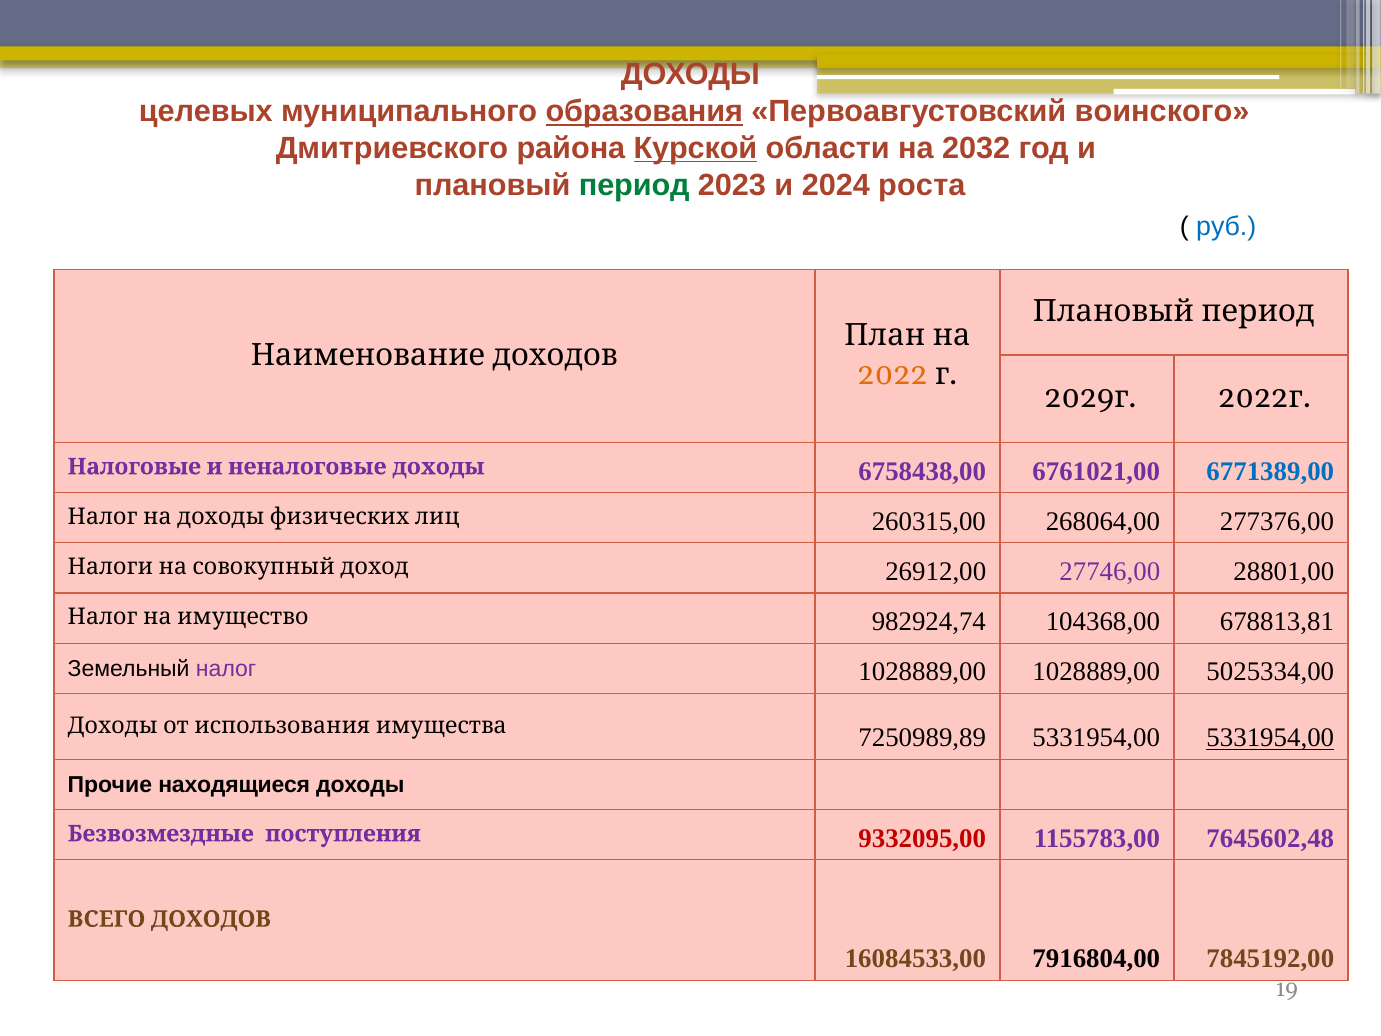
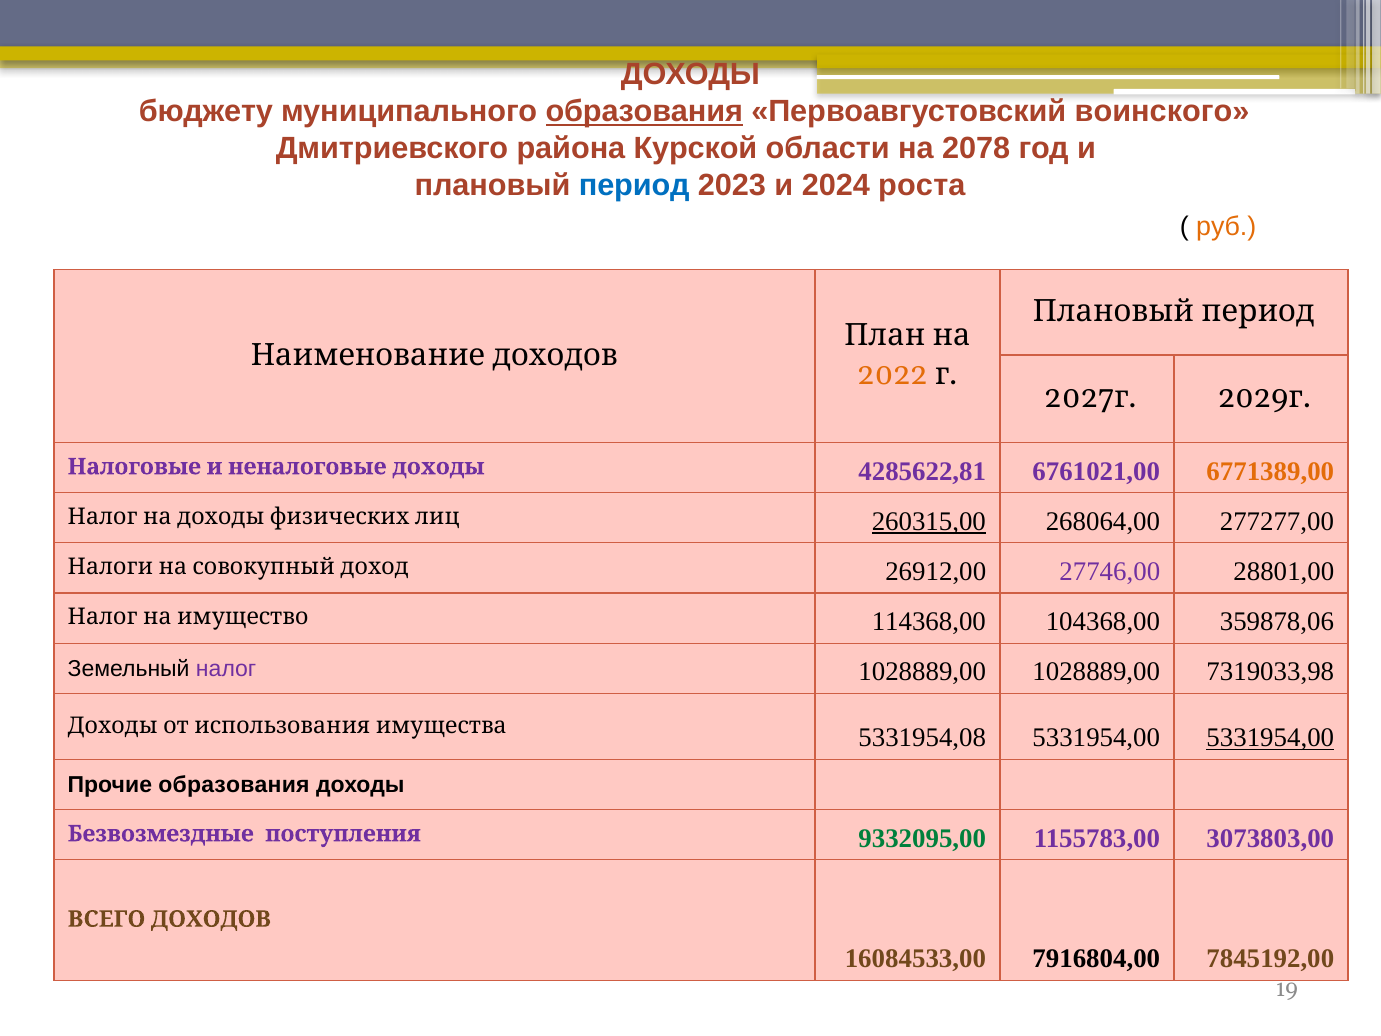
целевых: целевых -> бюджету (206, 111)
Курской underline: present -> none (695, 148)
2032: 2032 -> 2078 (976, 148)
период colour: green -> blue (634, 185)
руб colour: blue -> orange (1226, 227)
г 2022: 2022 -> 2029 (1253, 397)
2029: 2029 -> 2027 (1079, 397)
6758438,00: 6758438,00 -> 4285622,81 (922, 471)
6771389,00 colour: blue -> orange (1270, 471)
260315,00 underline: none -> present (929, 521)
277376,00: 277376,00 -> 277277,00 (1277, 521)
982924,74: 982924,74 -> 114368,00 (929, 622)
678813,81: 678813,81 -> 359878,06 (1277, 622)
5025334,00: 5025334,00 -> 7319033,98 (1270, 672)
7250989,89: 7250989,89 -> 5331954,08 (922, 738)
Прочие находящиеся: находящиеся -> образования (234, 785)
9332095,00 colour: red -> green (922, 838)
7645602,48: 7645602,48 -> 3073803,00 (1270, 838)
